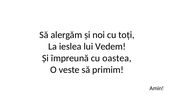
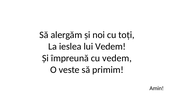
cu oastea: oastea -> vedem (117, 58)
